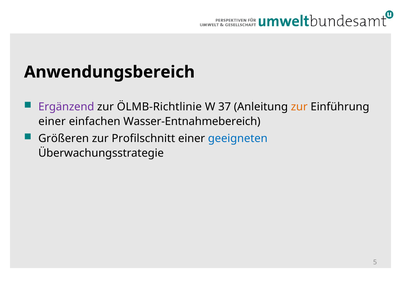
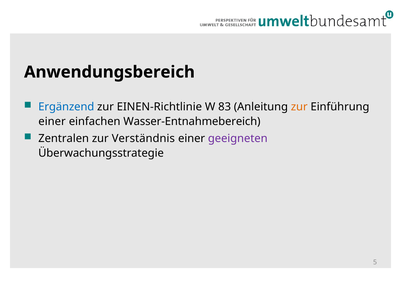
Ergänzend colour: purple -> blue (66, 107)
ÖLMB-Richtlinie: ÖLMB-Richtlinie -> EINEN-Richtlinie (159, 107)
37: 37 -> 83 (225, 107)
Größeren: Größeren -> Zentralen (64, 138)
Profilschnitt: Profilschnitt -> Verständnis (143, 138)
geeigneten colour: blue -> purple (238, 138)
